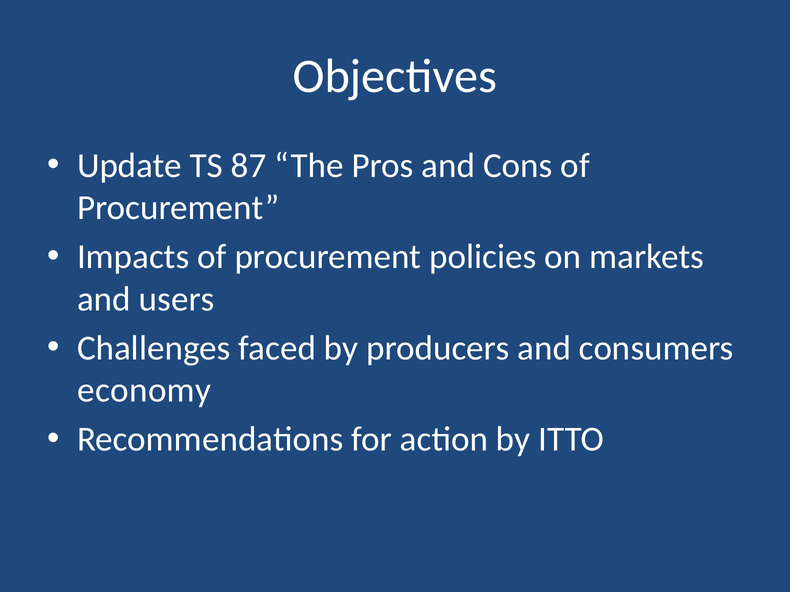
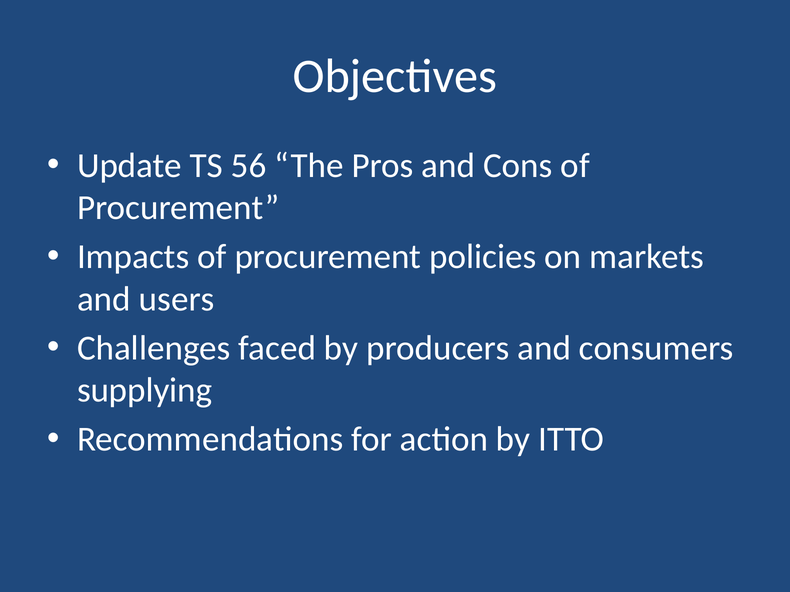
87: 87 -> 56 (249, 166)
economy: economy -> supplying (145, 391)
